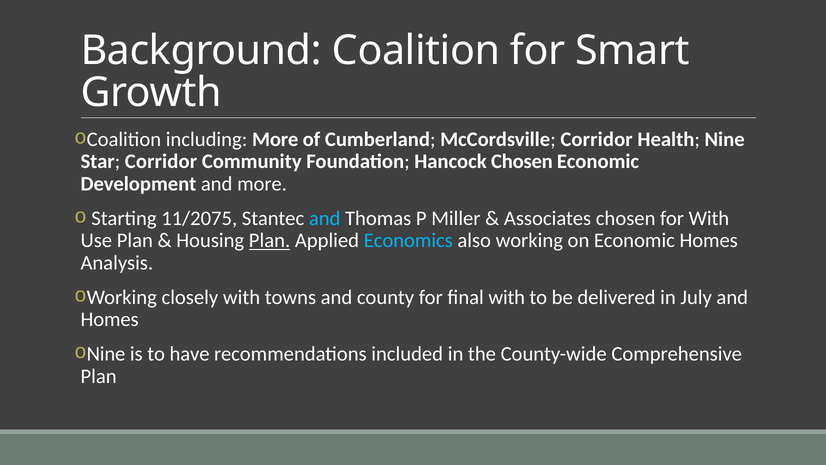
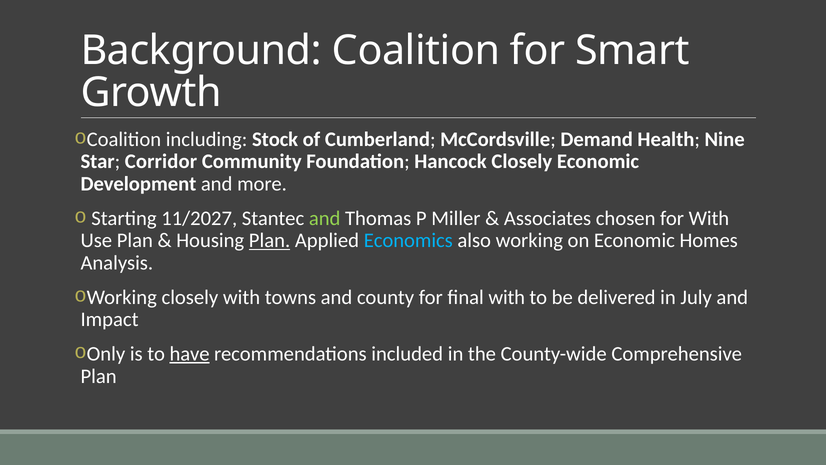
including More: More -> Stock (275, 139)
McCordsville Corridor: Corridor -> Demand (597, 139)
Hancock Chosen: Chosen -> Closely (522, 161)
11/2075: 11/2075 -> 11/2027 (199, 218)
and colour: light blue -> light green (325, 218)
Homes: Homes -> Impact (110, 319)
Nine: Nine -> Only (106, 354)
have underline: none -> present (190, 354)
